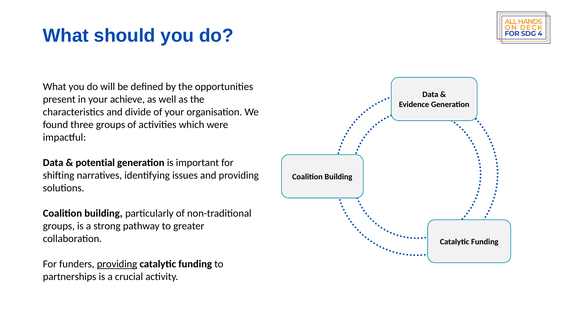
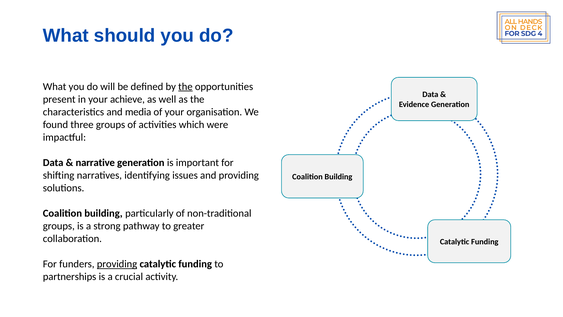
the underline: none -> present (185, 86)
divide: divide -> media (138, 112)
potential: potential -> narrative (95, 162)
